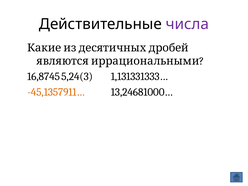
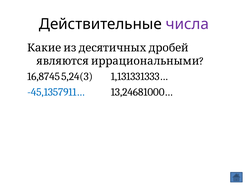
-45,1357911… colour: orange -> blue (56, 92)
